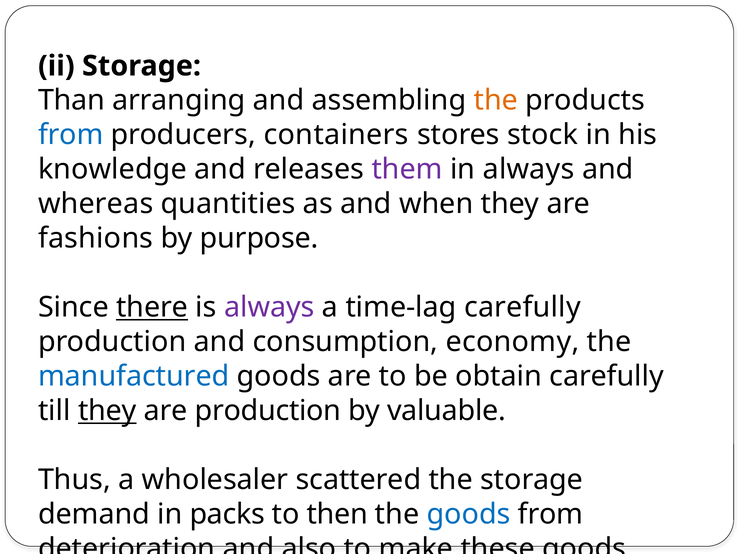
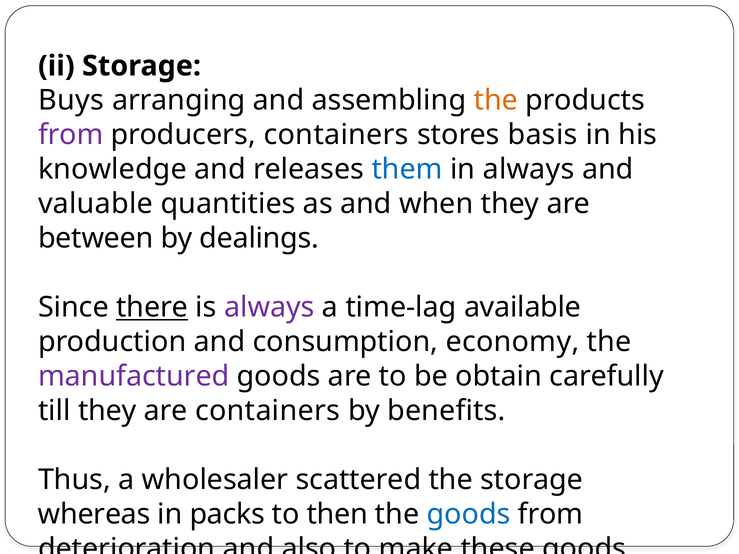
Than: Than -> Buys (71, 100)
from colour: blue -> purple (71, 135)
stock: stock -> basis (543, 135)
them colour: purple -> blue (407, 170)
whereas: whereas -> valuable (96, 204)
fashions: fashions -> between (96, 239)
purpose: purpose -> dealings (259, 239)
time-lag carefully: carefully -> available (523, 308)
manufactured colour: blue -> purple (134, 377)
they underline: present -> none (107, 411)
are production: production -> containers (268, 411)
valuable: valuable -> benefits (446, 411)
demand: demand -> whereas (94, 515)
